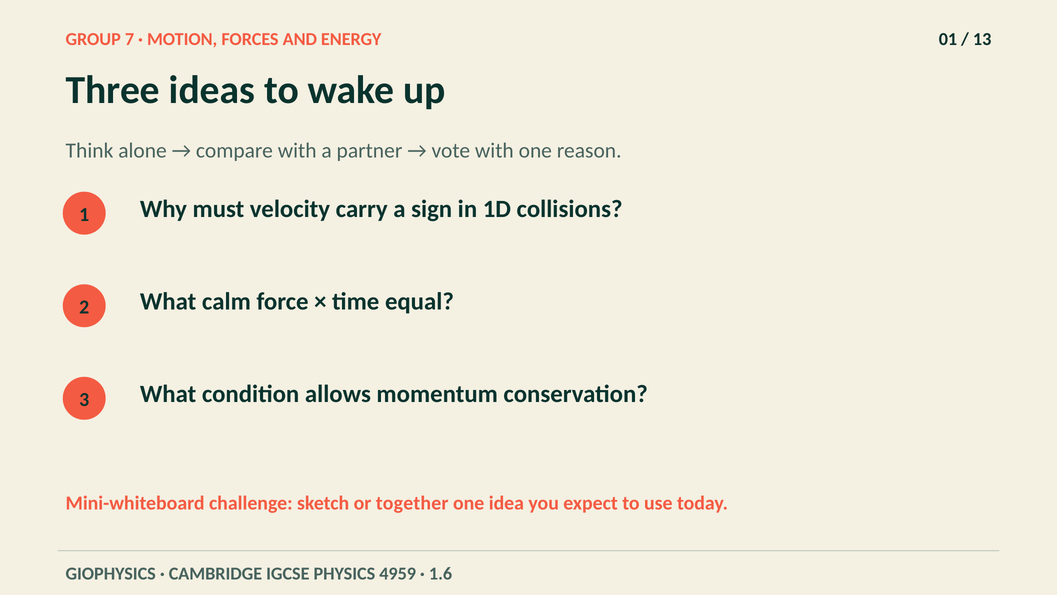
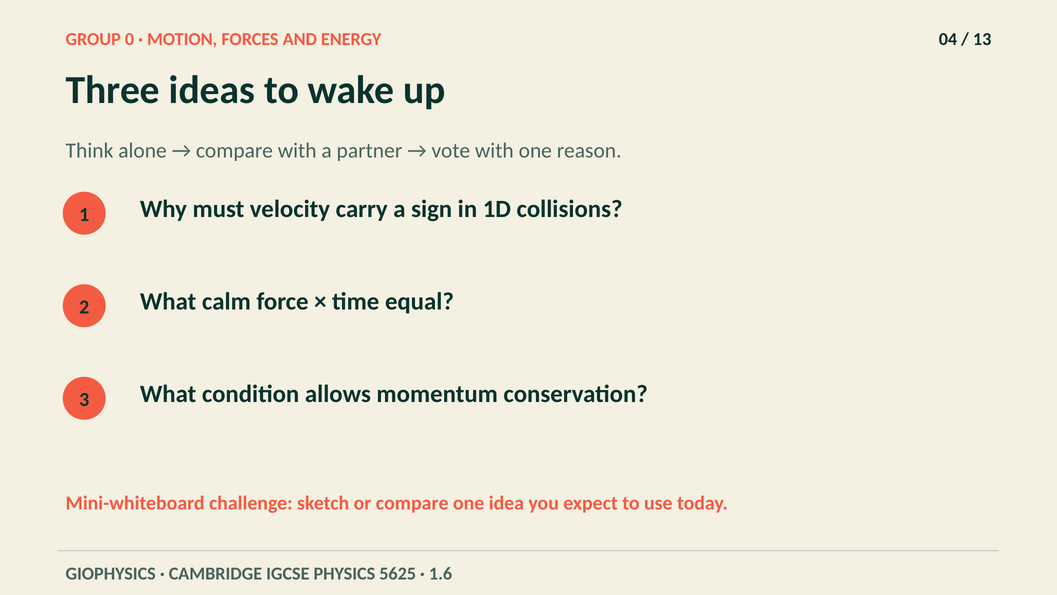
7: 7 -> 0 (129, 39)
01: 01 -> 04 (948, 39)
or together: together -> compare (412, 503)
4959: 4959 -> 5625 (398, 573)
